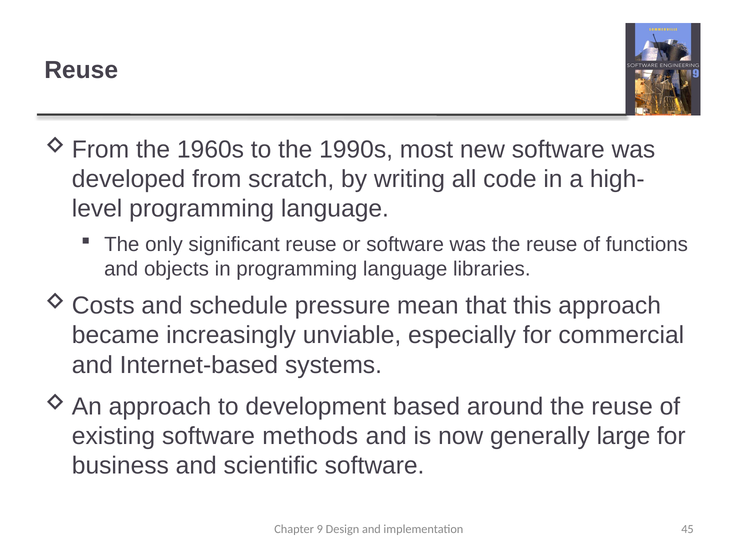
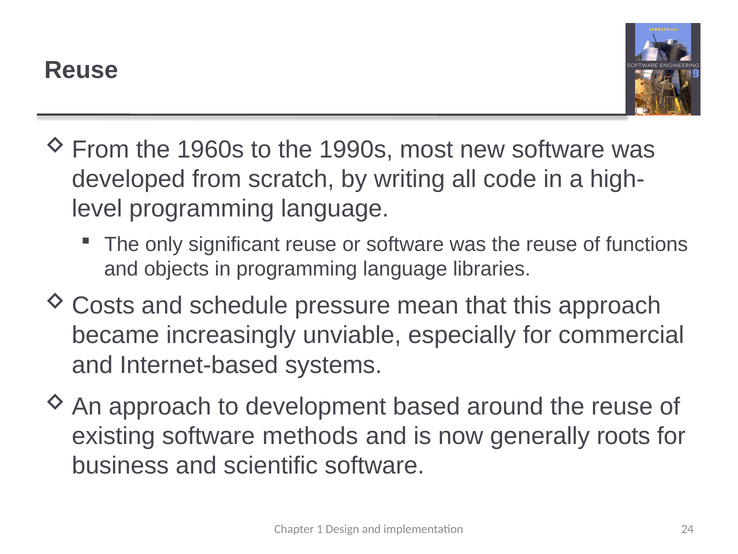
large: large -> roots (623, 436)
9: 9 -> 1 (320, 528)
45: 45 -> 24 (687, 528)
